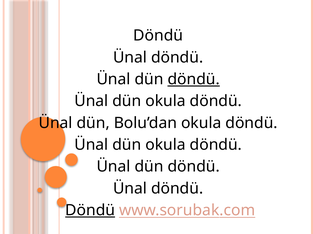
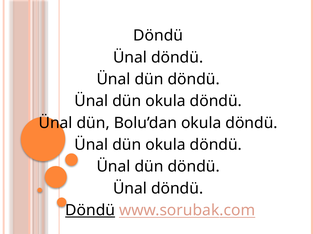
döndü underline: present -> none (194, 79)
